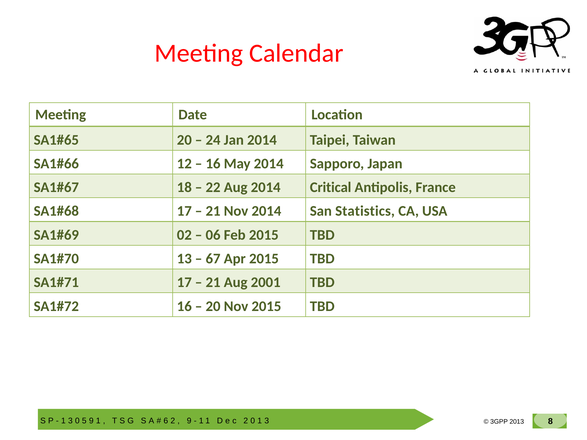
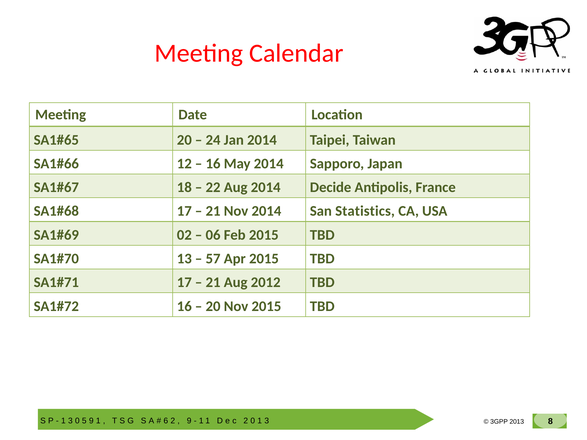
Critical: Critical -> Decide (331, 187)
67: 67 -> 57 (213, 259)
Aug 2001: 2001 -> 2012 (266, 283)
